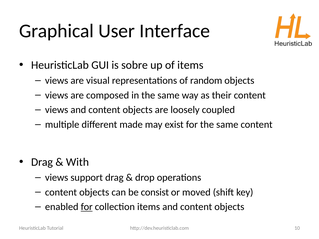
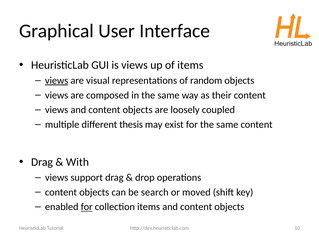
is sobre: sobre -> views (134, 65)
views underline: none -> present (57, 81)
made: made -> thesis (131, 125)
consist: consist -> search (155, 192)
